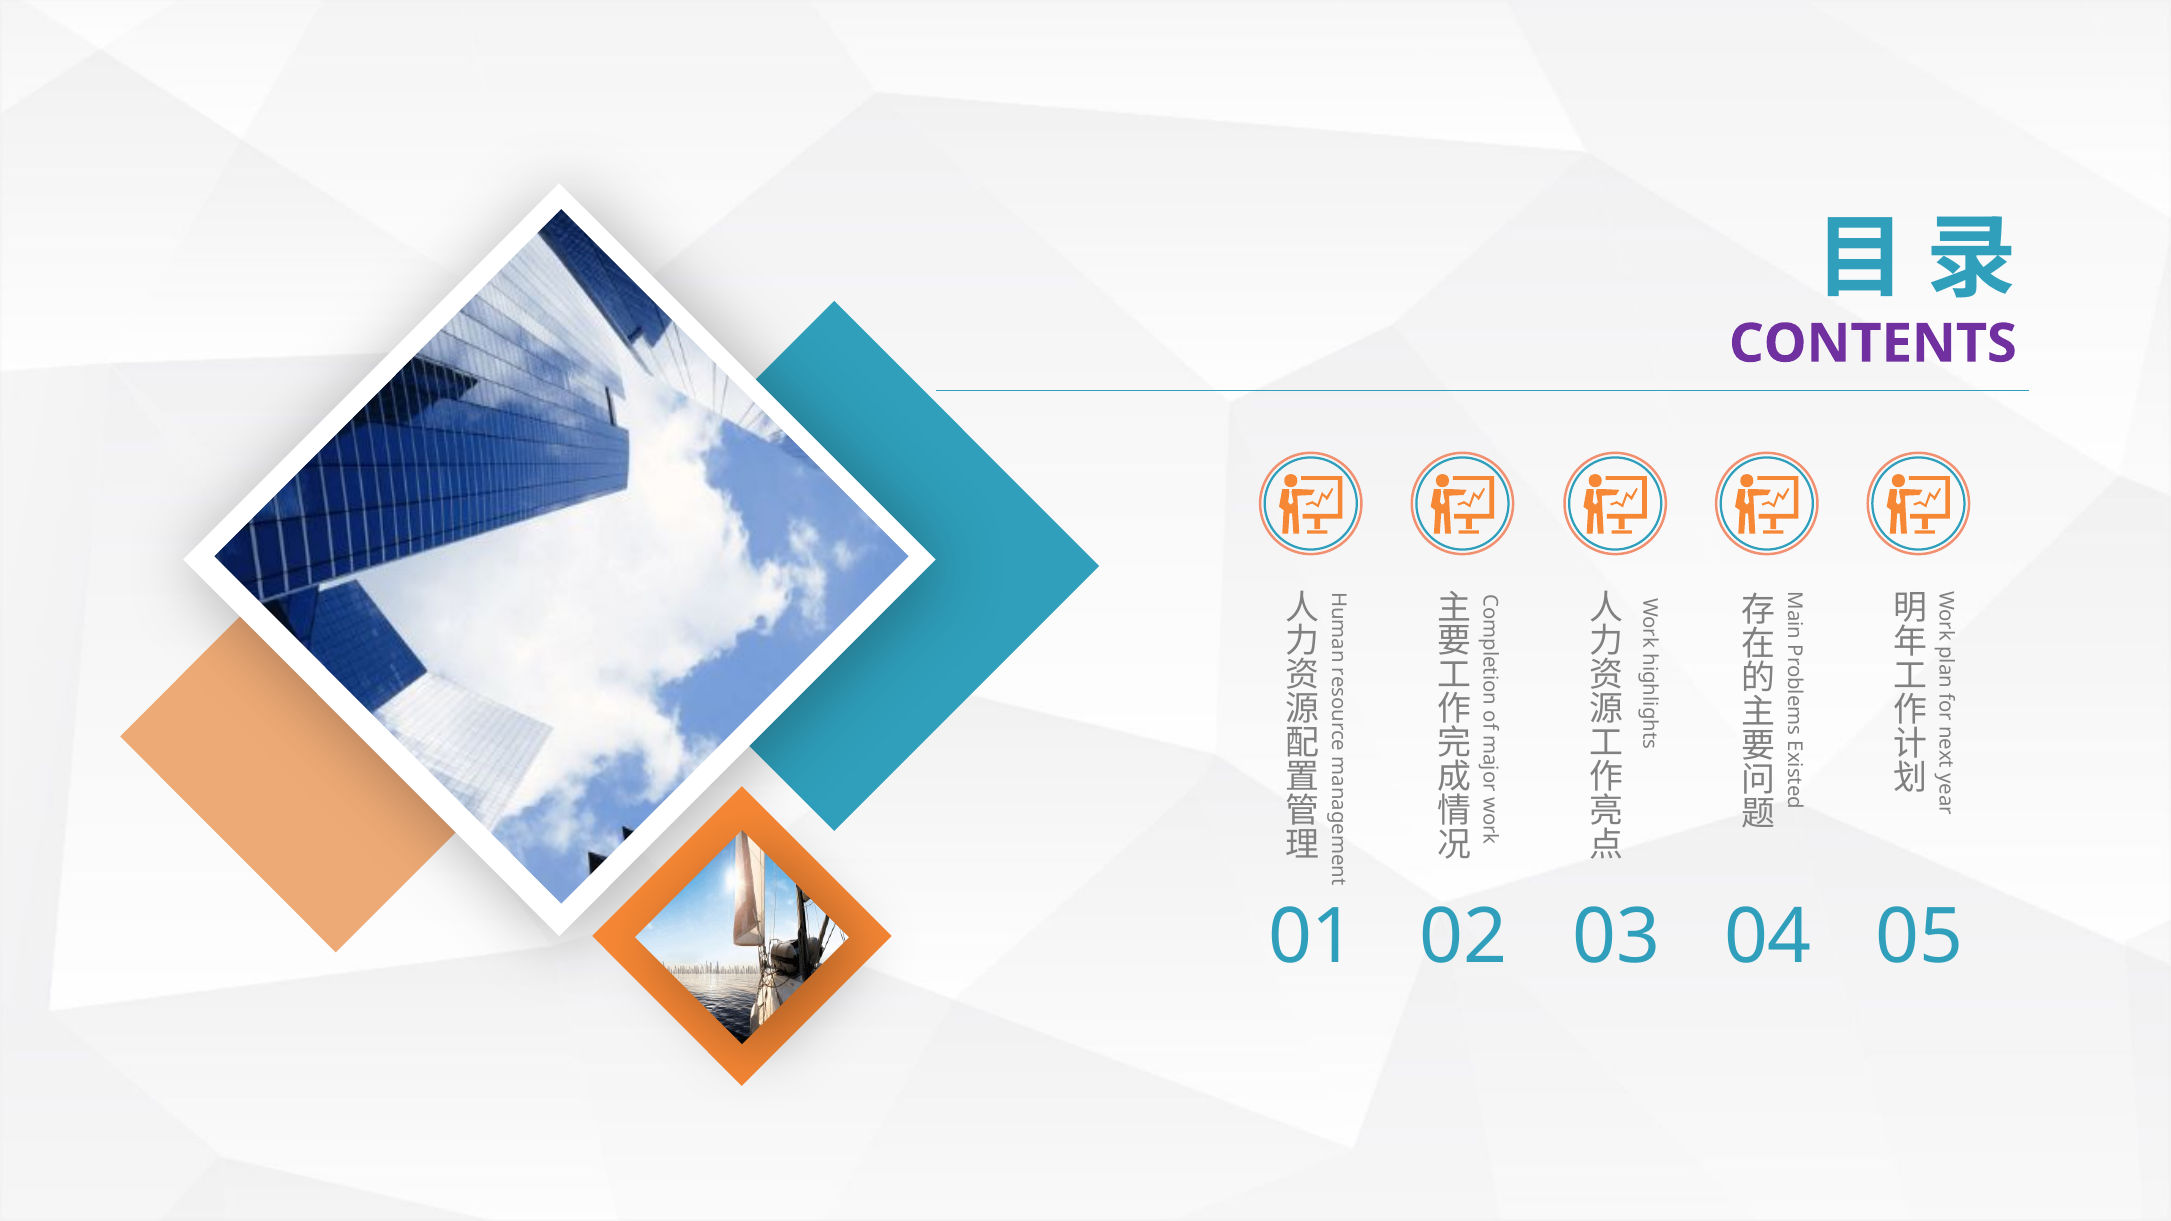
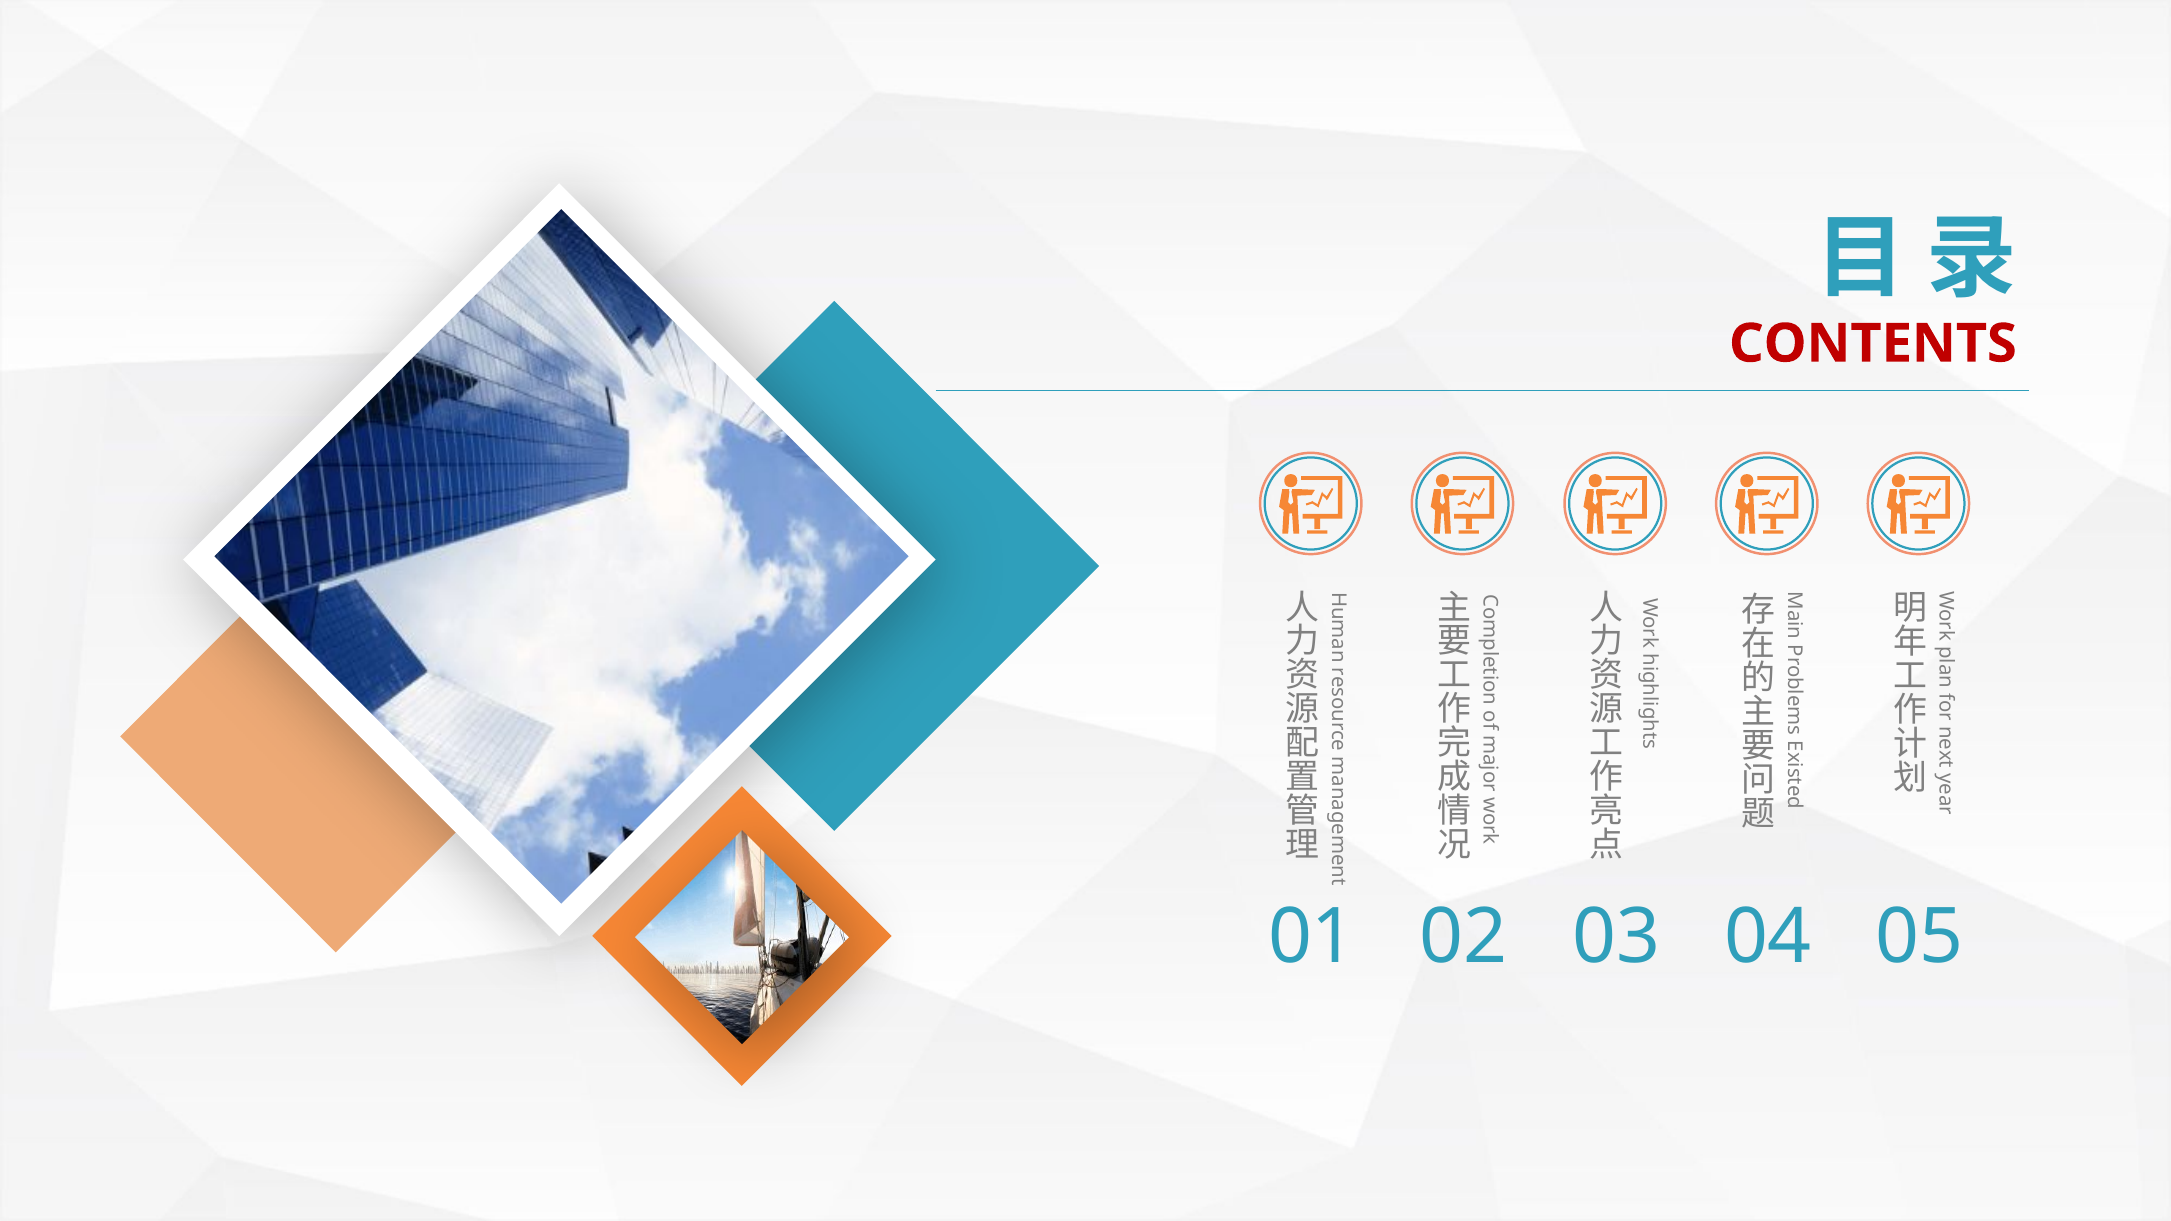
CONTENTS colour: purple -> red (1873, 344)
